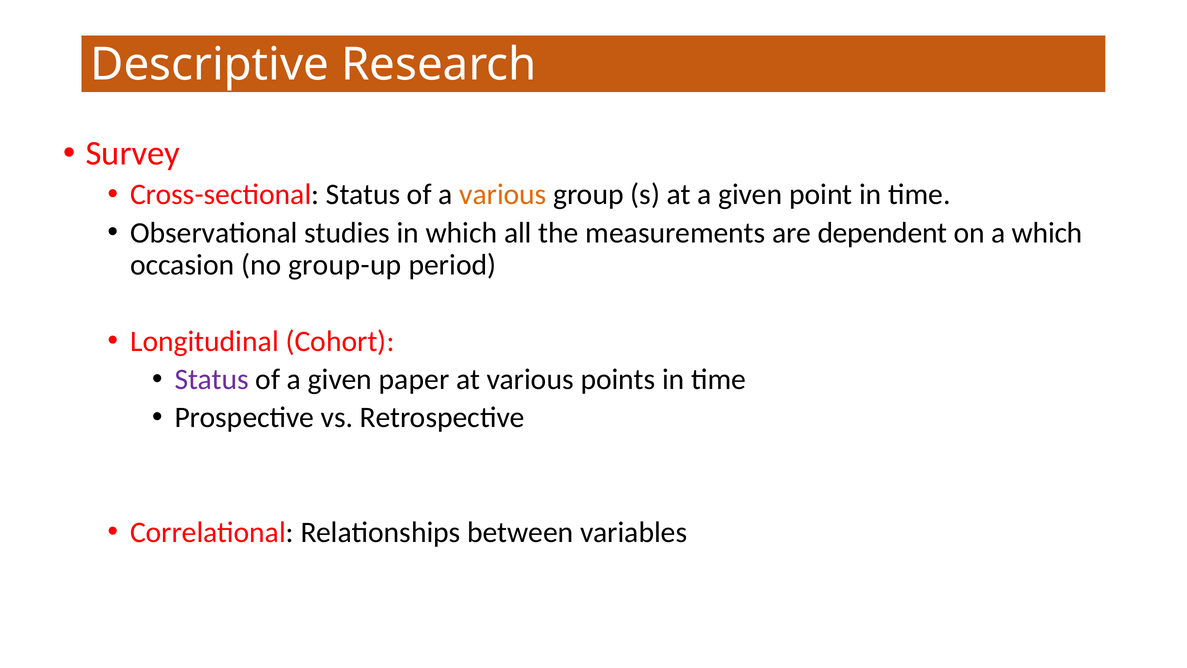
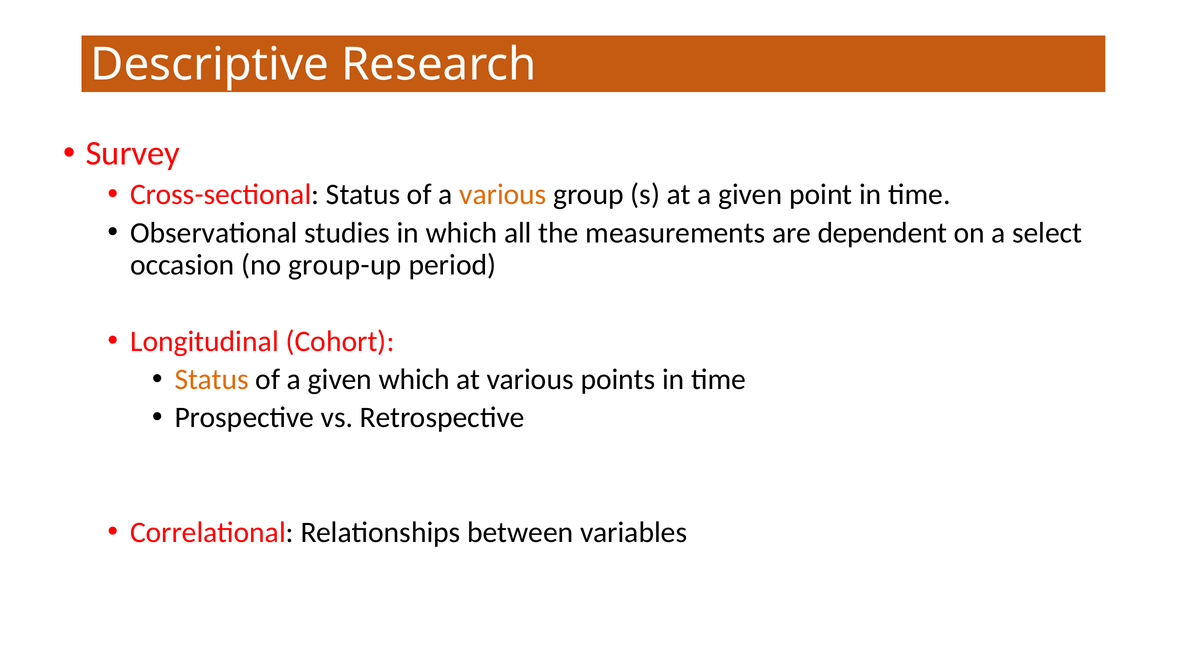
a which: which -> select (1047, 233)
Status colour: purple -> orange (212, 379)
given paper: paper -> which (414, 379)
